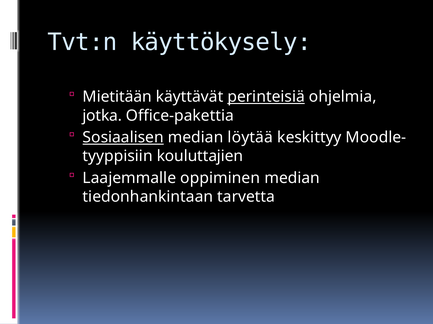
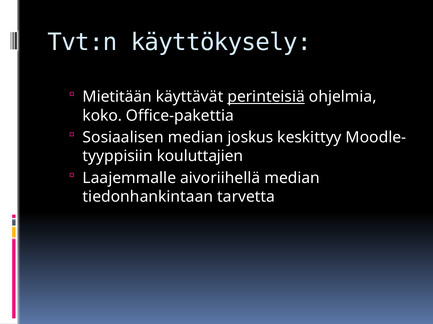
jotka: jotka -> koko (102, 116)
Sosiaalisen underline: present -> none (123, 138)
löytää: löytää -> joskus (250, 138)
oppiminen: oppiminen -> aivoriihellä (220, 178)
